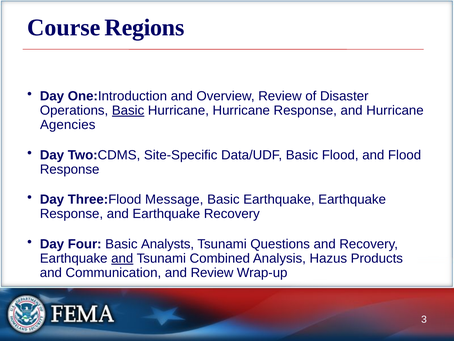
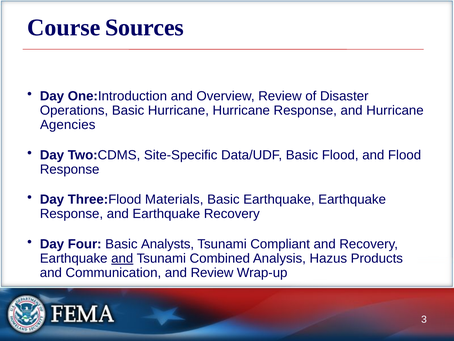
Regions: Regions -> Sources (144, 27)
Basic underline: present -> none (128, 110)
Message: Message -> Materials (174, 199)
Questions: Questions -> Compliant (280, 244)
